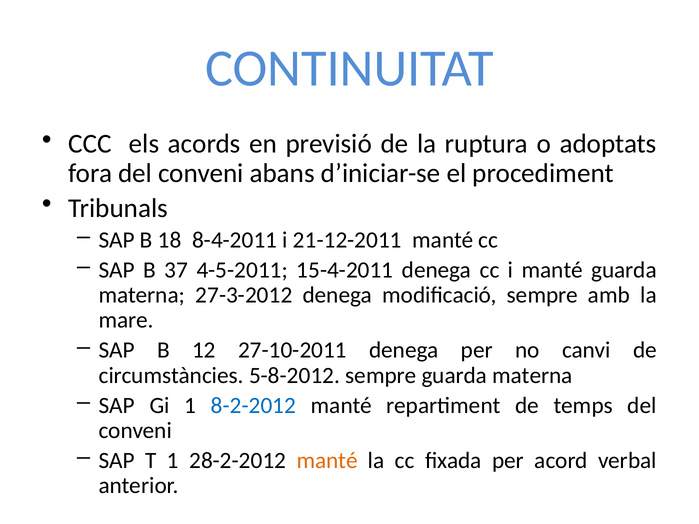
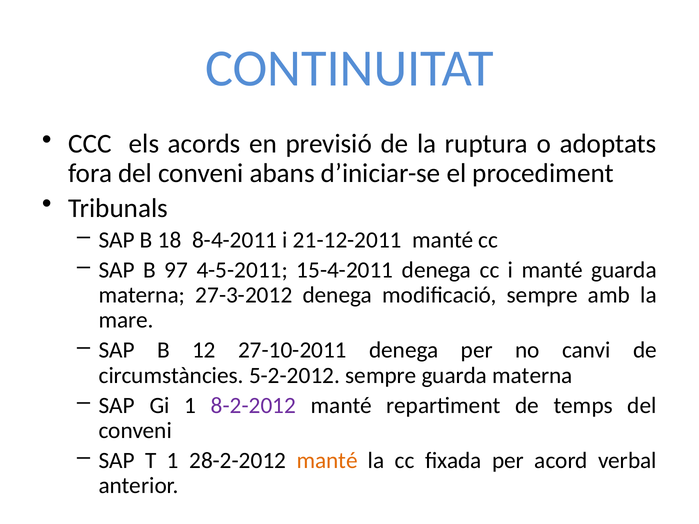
37: 37 -> 97 (176, 270)
5-8-2012: 5-8-2012 -> 5-2-2012 (295, 376)
8-2-2012 colour: blue -> purple (253, 406)
